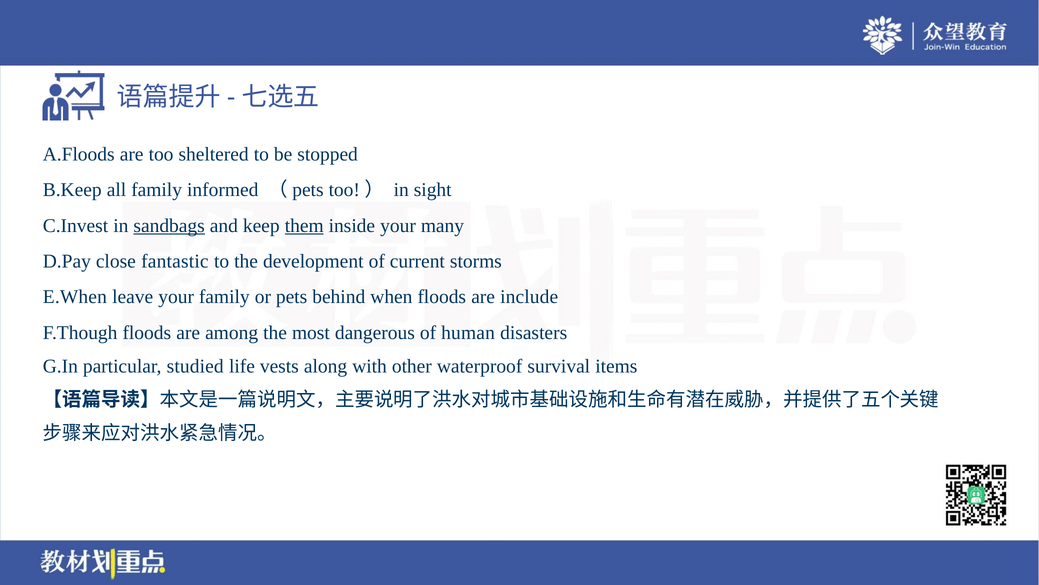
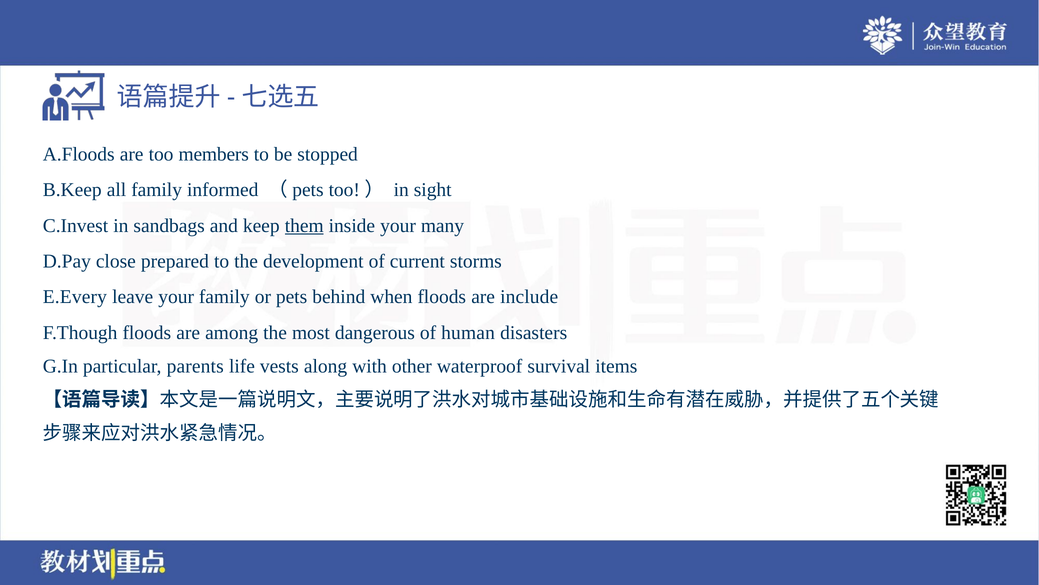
sheltered: sheltered -> members (214, 154)
sandbags underline: present -> none (169, 225)
fantastic: fantastic -> prepared (175, 261)
E.When: E.When -> E.Every (75, 297)
studied: studied -> parents (195, 366)
